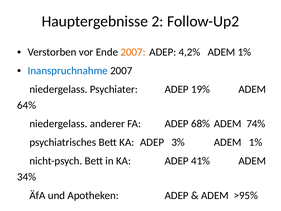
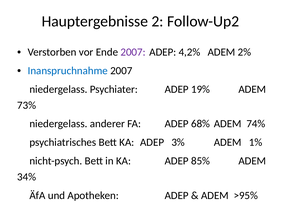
2007 colour: orange -> purple (133, 52)
4,2% ADEM 1%: 1% -> 2% (244, 52)
64%: 64% -> 73% (27, 105)
41%: 41% -> 85% (201, 161)
